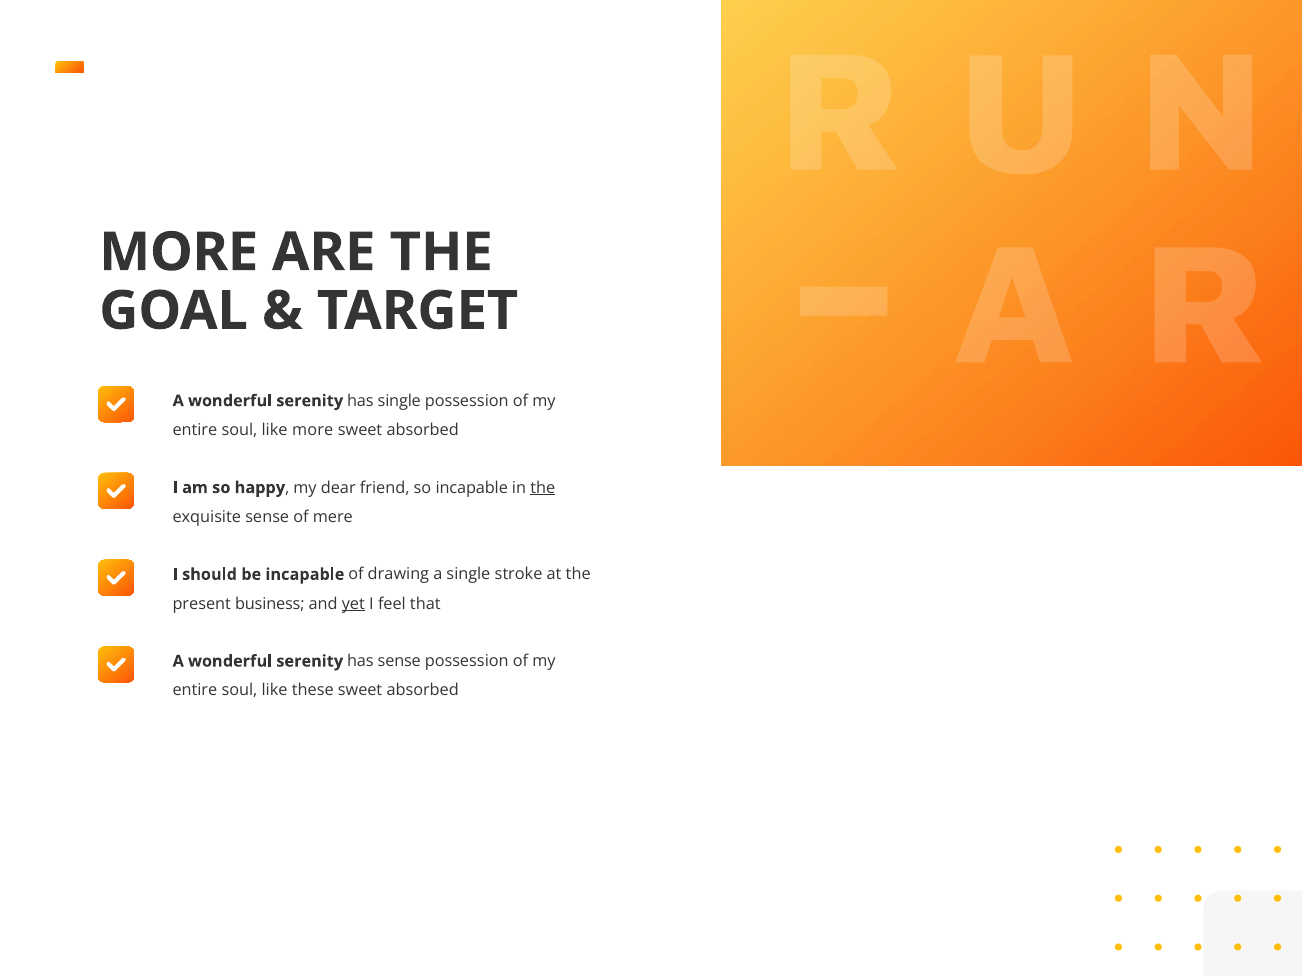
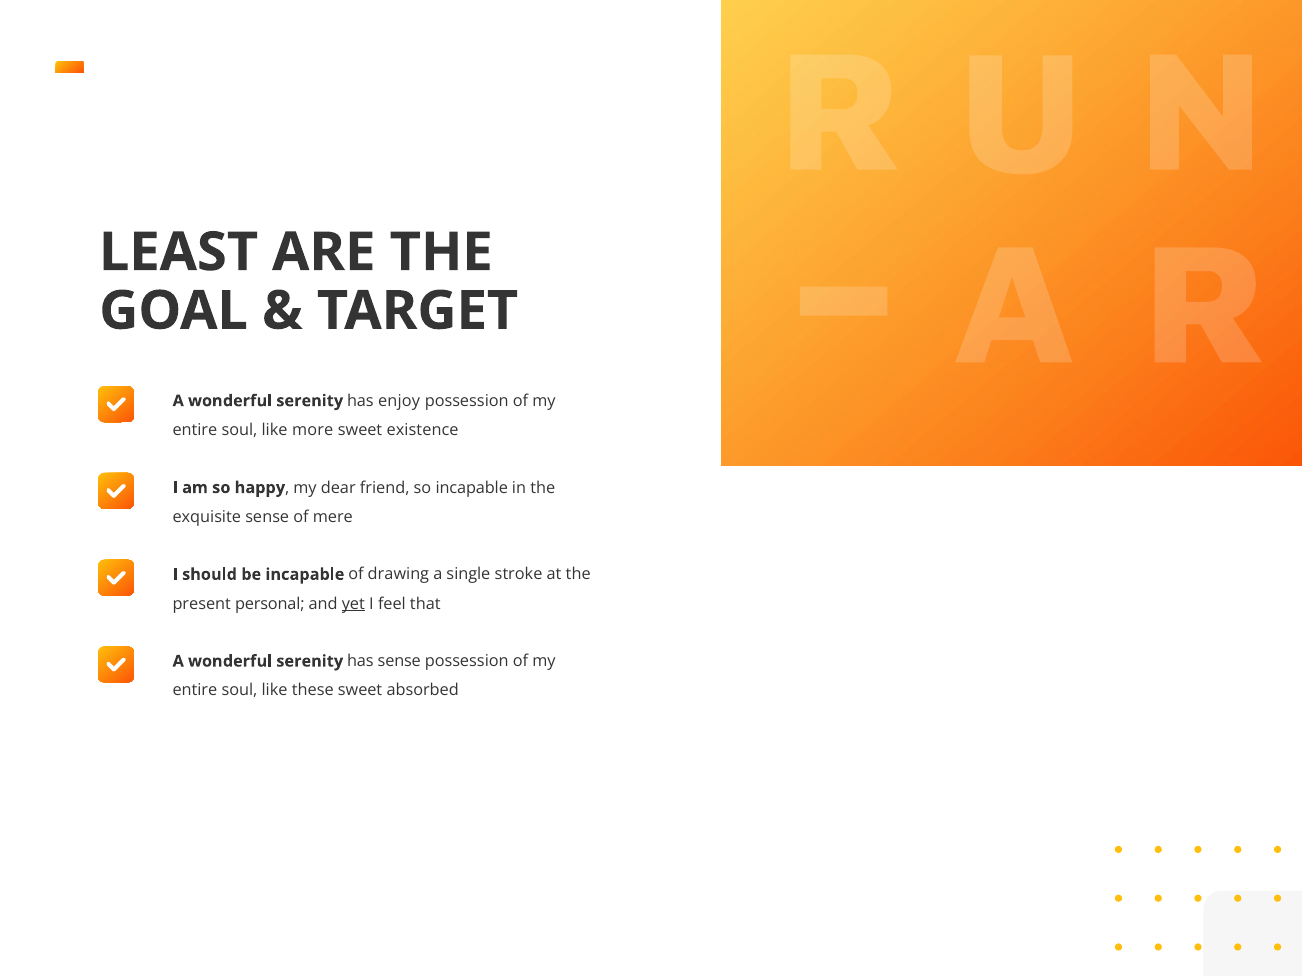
MORE: MORE -> LEAST (179, 252)
has single: single -> enjoy (399, 401)
absorbed: absorbed -> existence (423, 430)
the underline: present -> none (543, 488)
business: business -> personal (270, 604)
